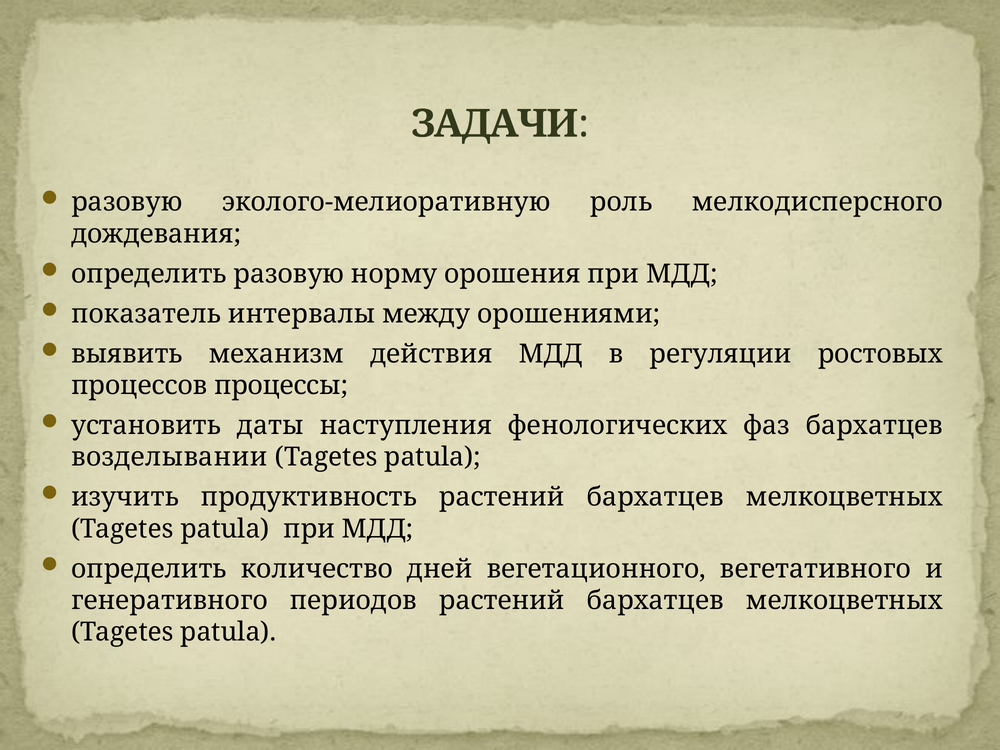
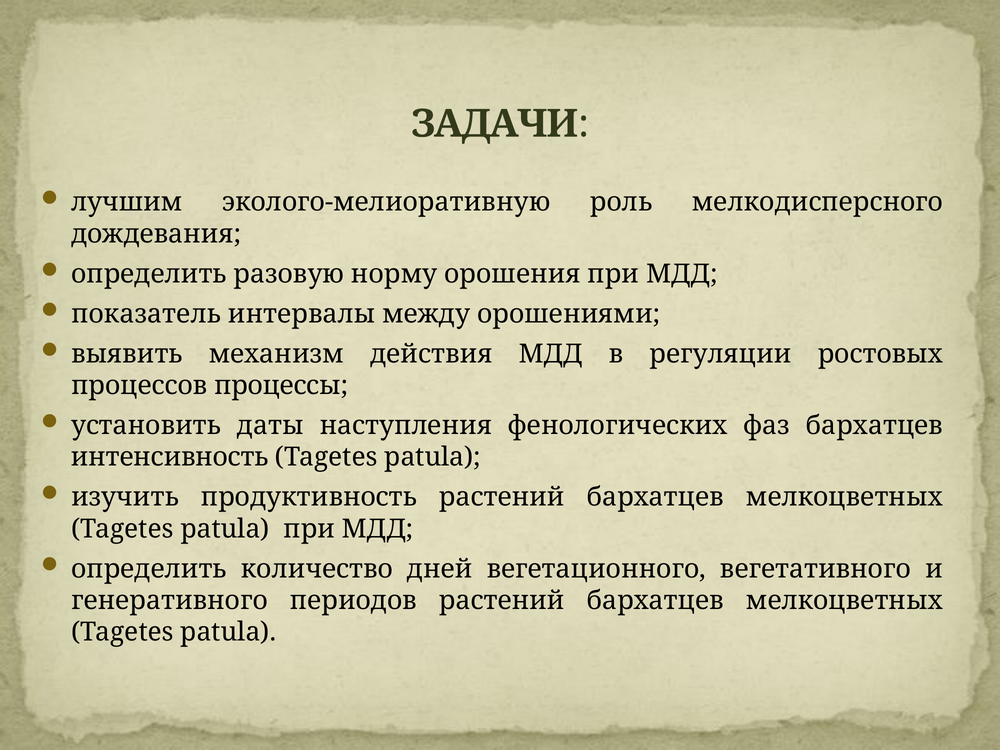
разовую: разовую -> лучшим (127, 202)
возделывании: возделывании -> интенсивность (170, 457)
